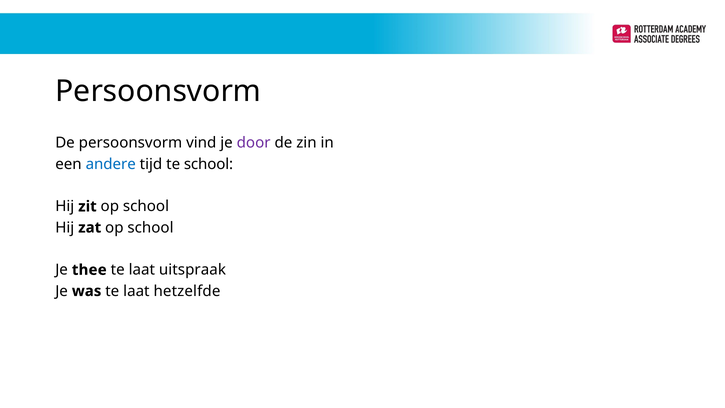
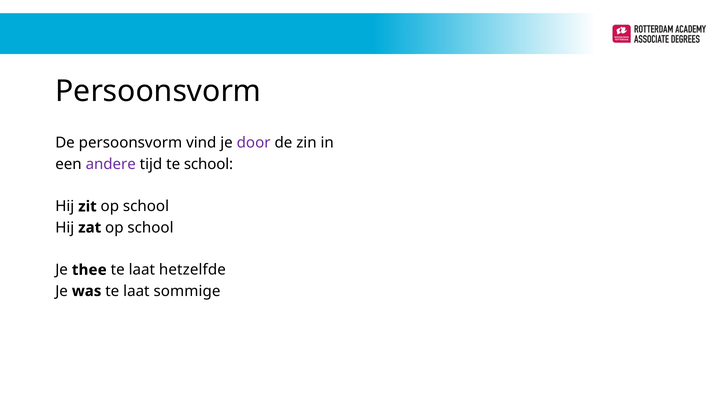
andere colour: blue -> purple (111, 164)
uitspraak: uitspraak -> hetzelfde (192, 270)
hetzelfde: hetzelfde -> sommige (187, 291)
